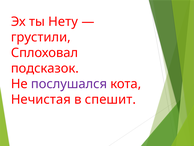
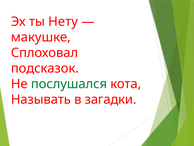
грустили: грустили -> макушке (41, 37)
послушался colour: purple -> green (69, 84)
Нечистая: Нечистая -> Называть (41, 99)
спешит: спешит -> загадки (111, 99)
